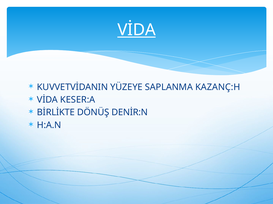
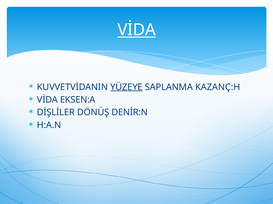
YÜZEYE underline: none -> present (126, 87)
KESER:A: KESER:A -> EKSEN:A (78, 100)
BİRLİKTE: BİRLİKTE -> DİŞLİLER (56, 113)
